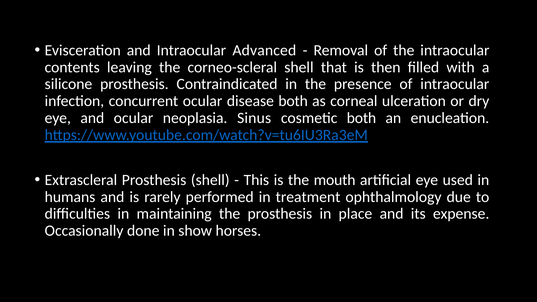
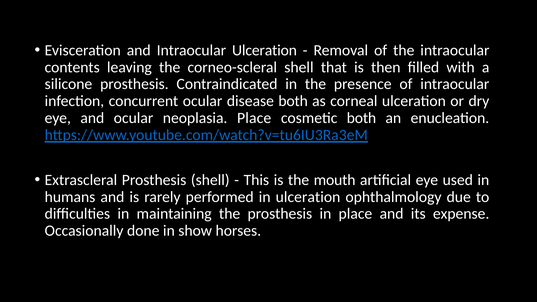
Intraocular Advanced: Advanced -> Ulceration (265, 50)
neoplasia Sinus: Sinus -> Place (254, 118)
in treatment: treatment -> ulceration (308, 197)
